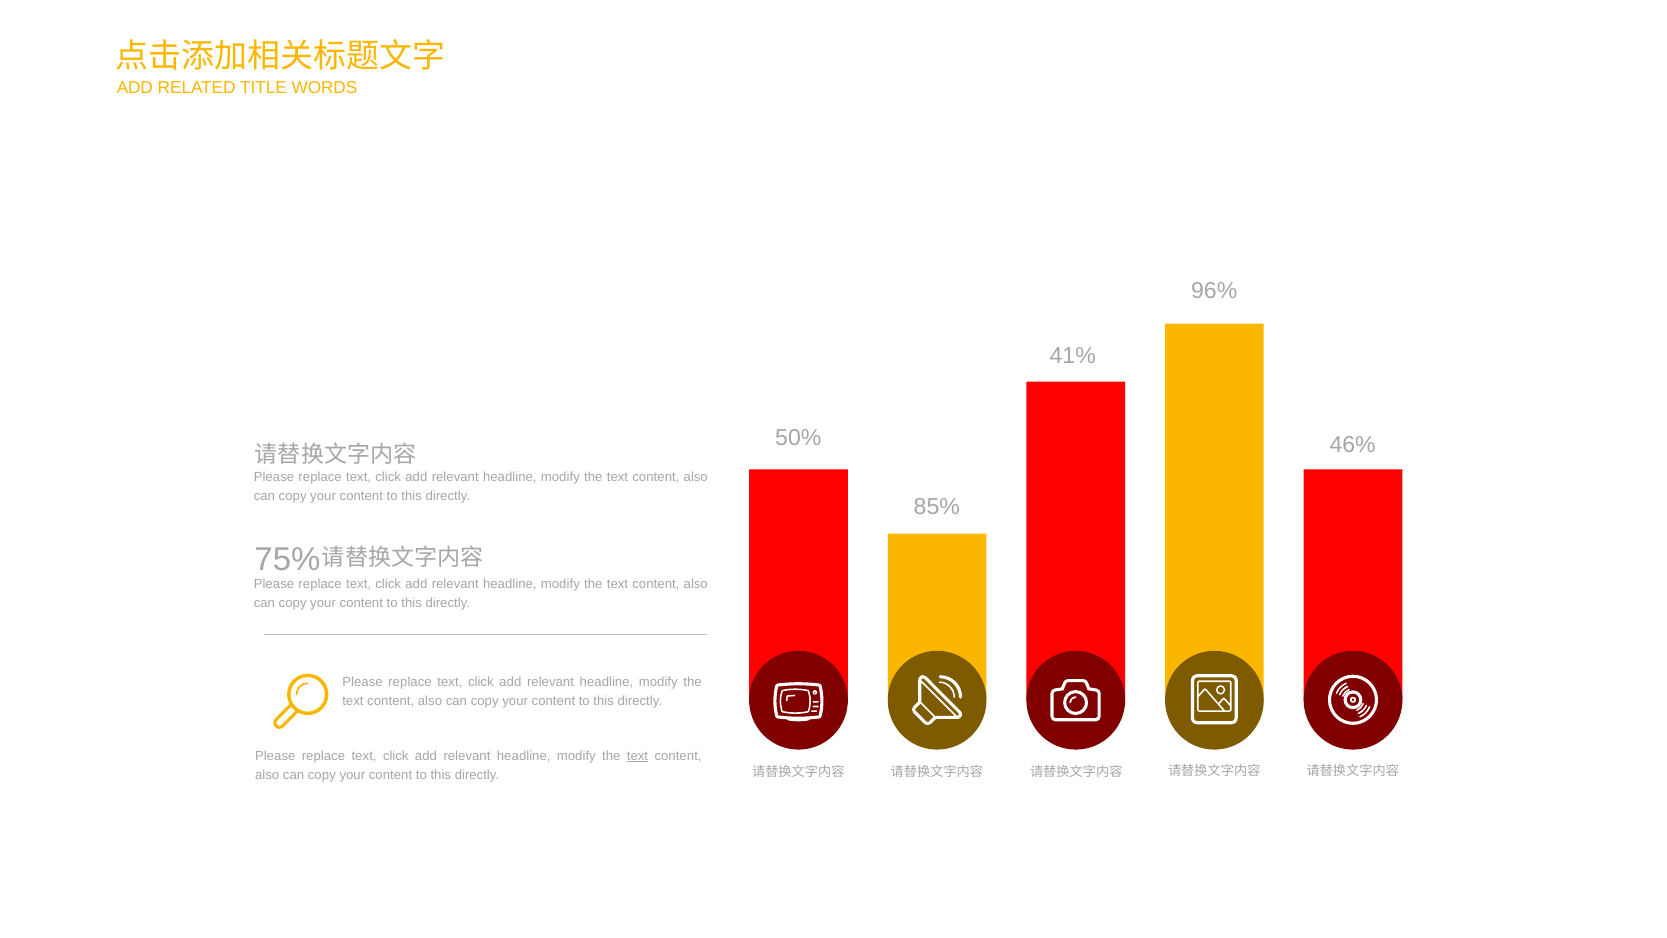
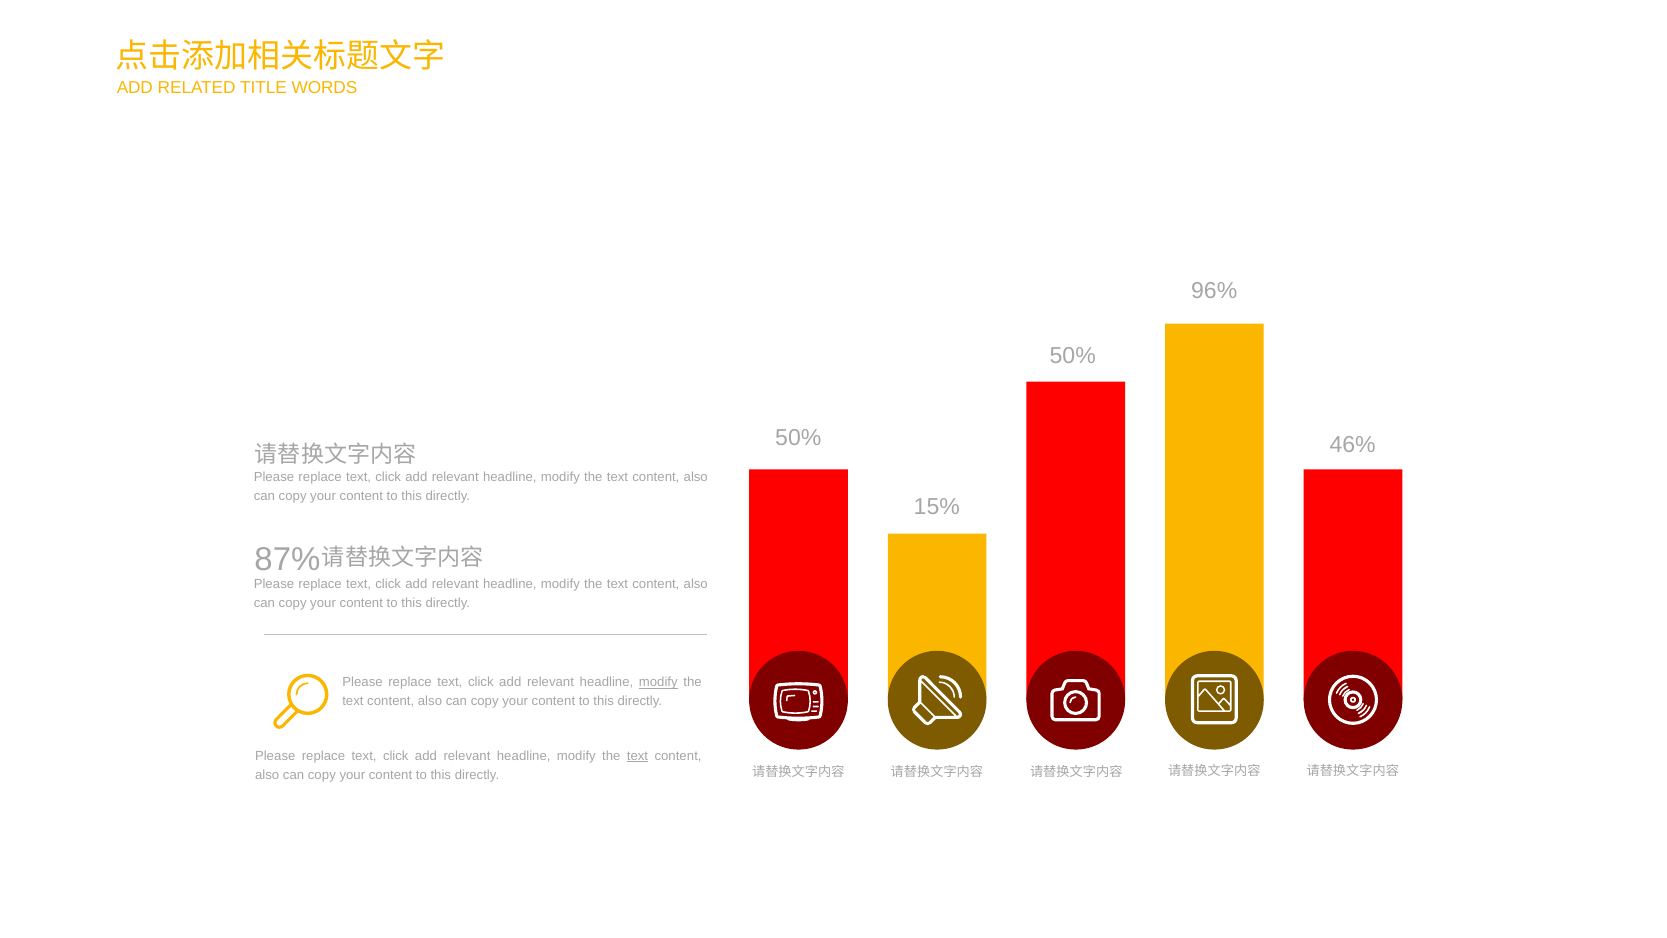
41%: 41% -> 50% (1073, 356)
85%: 85% -> 15% (937, 506)
75%: 75% -> 87% (287, 559)
modify underline: none -> present (658, 682)
